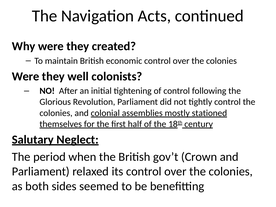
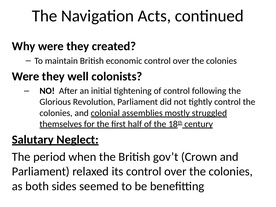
stationed: stationed -> struggled (209, 113)
